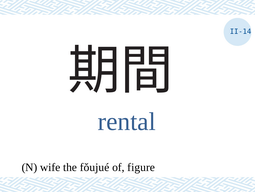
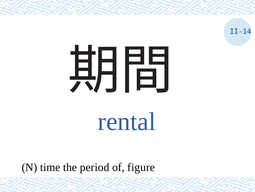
wife: wife -> time (50, 167)
fǒujué: fǒujué -> period (95, 167)
